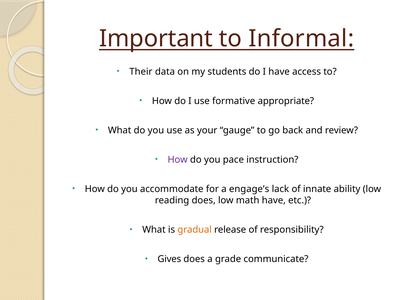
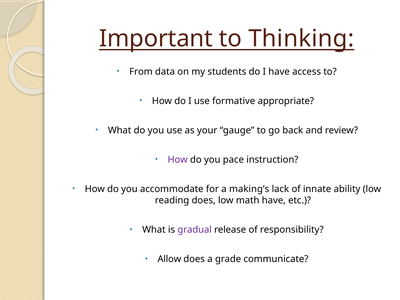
Informal: Informal -> Thinking (301, 39)
Their: Their -> From (141, 72)
engage’s: engage’s -> making’s (249, 189)
gradual colour: orange -> purple (195, 230)
Gives: Gives -> Allow (169, 259)
